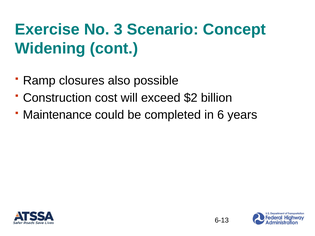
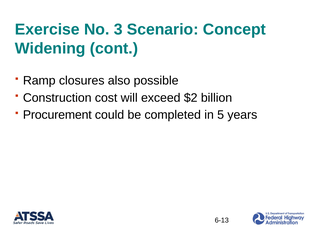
Maintenance: Maintenance -> Procurement (57, 115)
6: 6 -> 5 (221, 115)
